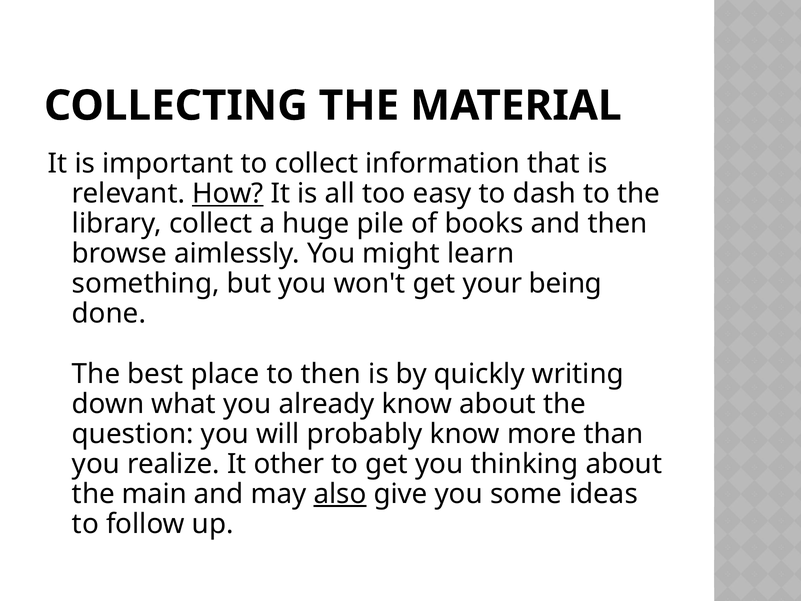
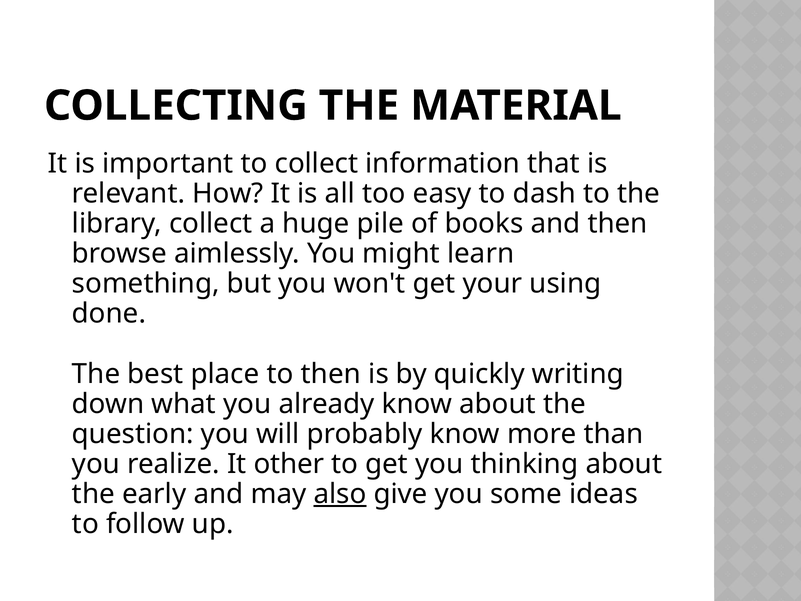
How underline: present -> none (228, 194)
being: being -> using (565, 284)
main: main -> early (154, 494)
